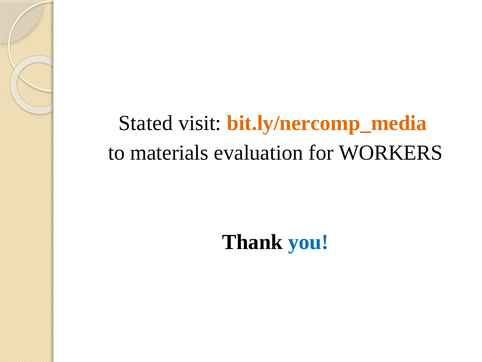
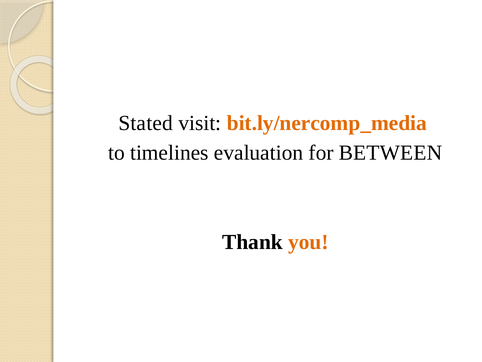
materials: materials -> timelines (169, 153)
WORKERS: WORKERS -> BETWEEN (391, 153)
you colour: blue -> orange (308, 242)
